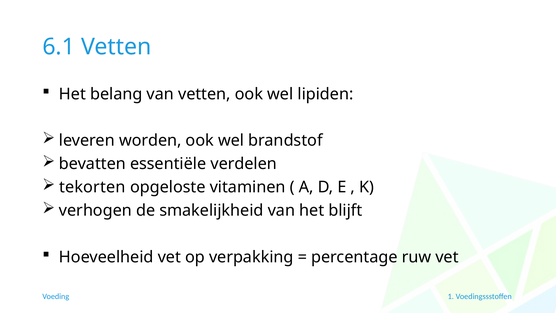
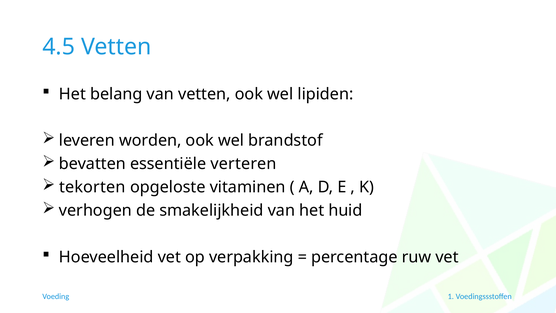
6.1: 6.1 -> 4.5 (59, 47)
verdelen: verdelen -> verteren (244, 164)
blijft: blijft -> huid (345, 210)
